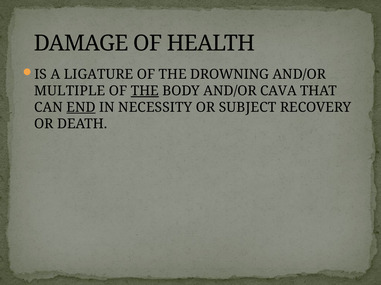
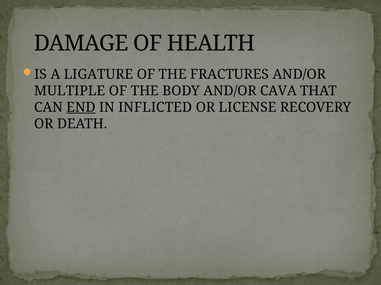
DROWNING: DROWNING -> FRACTURES (230, 75)
THE underline: present -> none (145, 91)
NECESSITY: NECESSITY -> INFLICTED (155, 108)
SUBJECT: SUBJECT -> LICENSE (248, 108)
